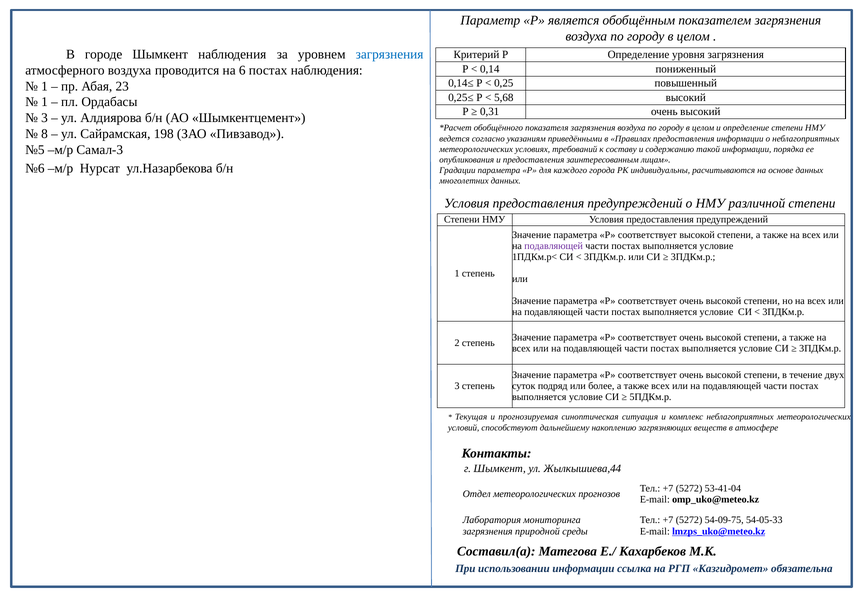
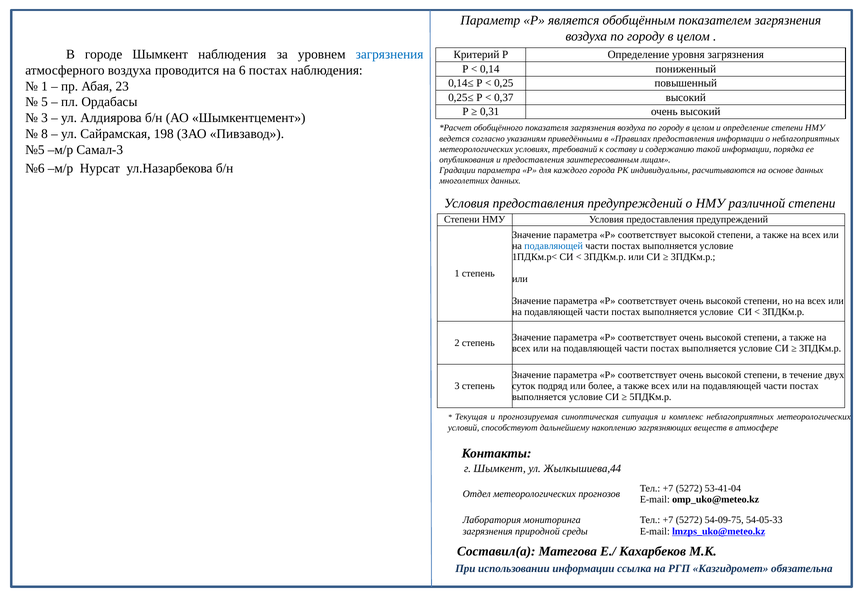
5,68: 5,68 -> 0,37 (504, 97)
1: 1 -> 5 (45, 102)
подавляющей colour: purple -> blue (554, 246)
